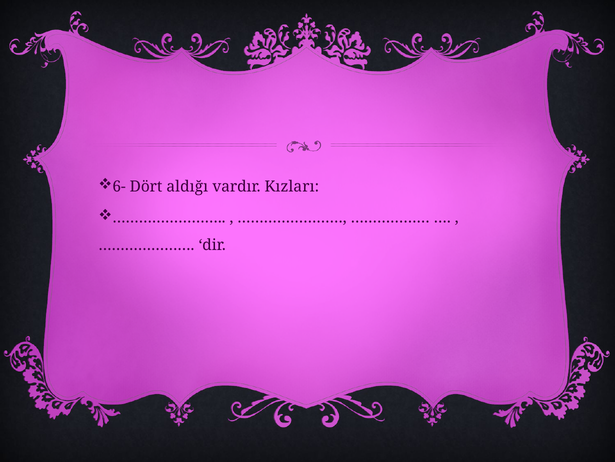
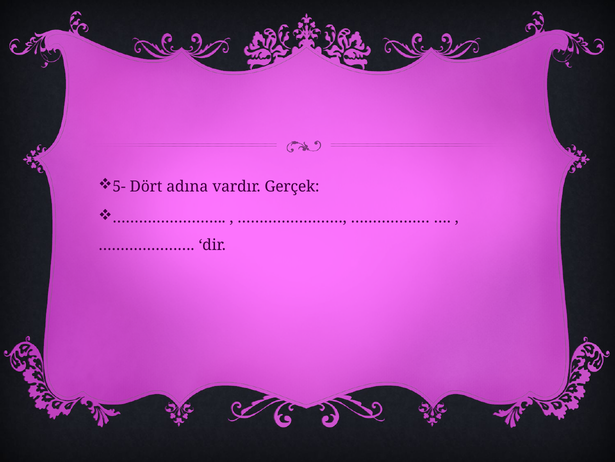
6-: 6- -> 5- (119, 187)
aldığı: aldığı -> adına (187, 187)
Kızları: Kızları -> Gerçek (292, 187)
